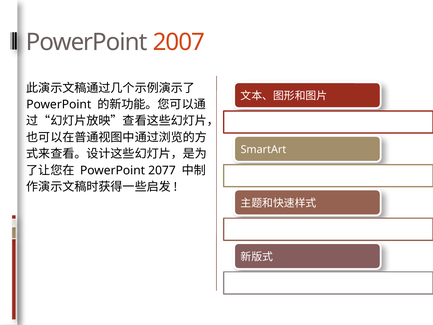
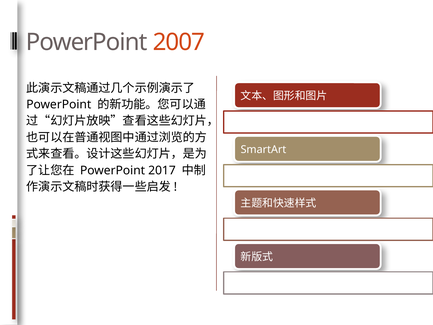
2077: 2077 -> 2017 (162, 170)
